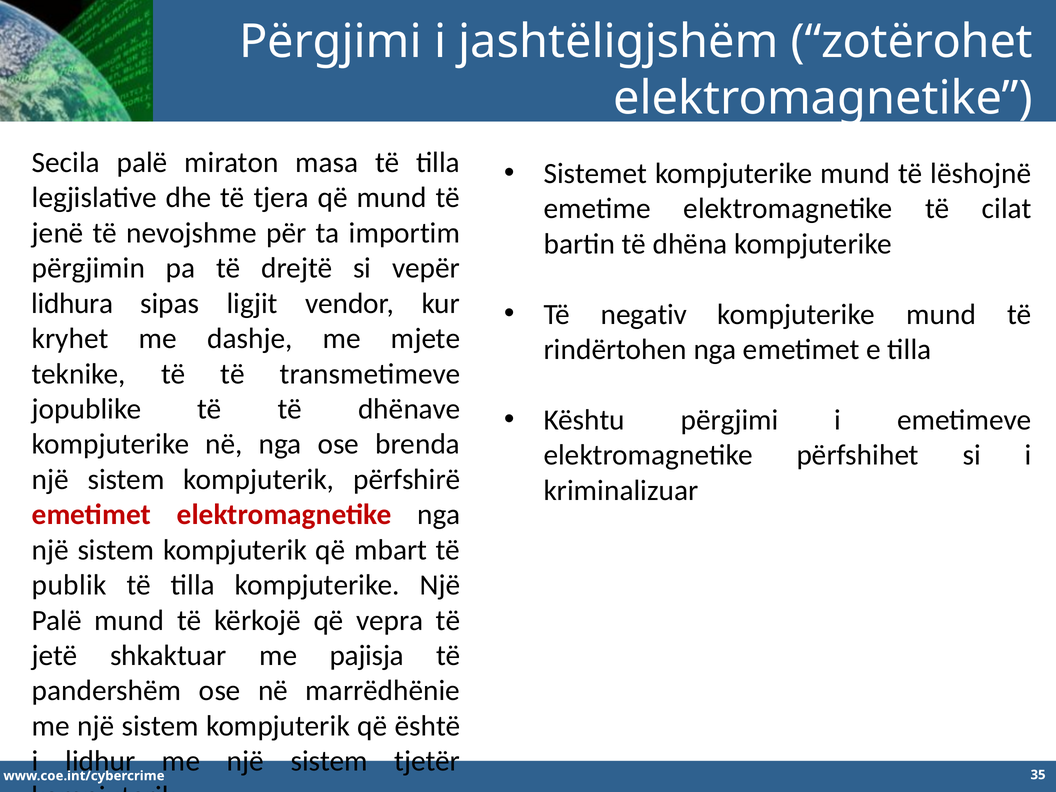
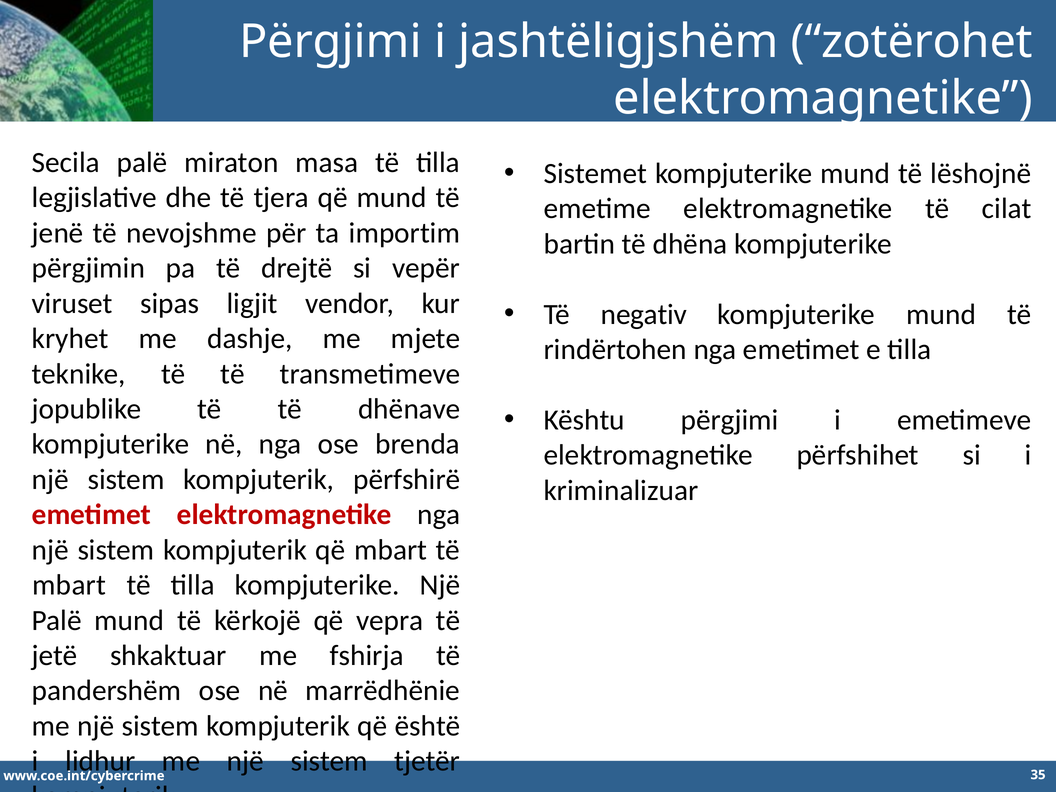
lidhura: lidhura -> viruset (72, 303)
publik: publik -> mbart (69, 585)
pajisja: pajisja -> fshirja (367, 656)
